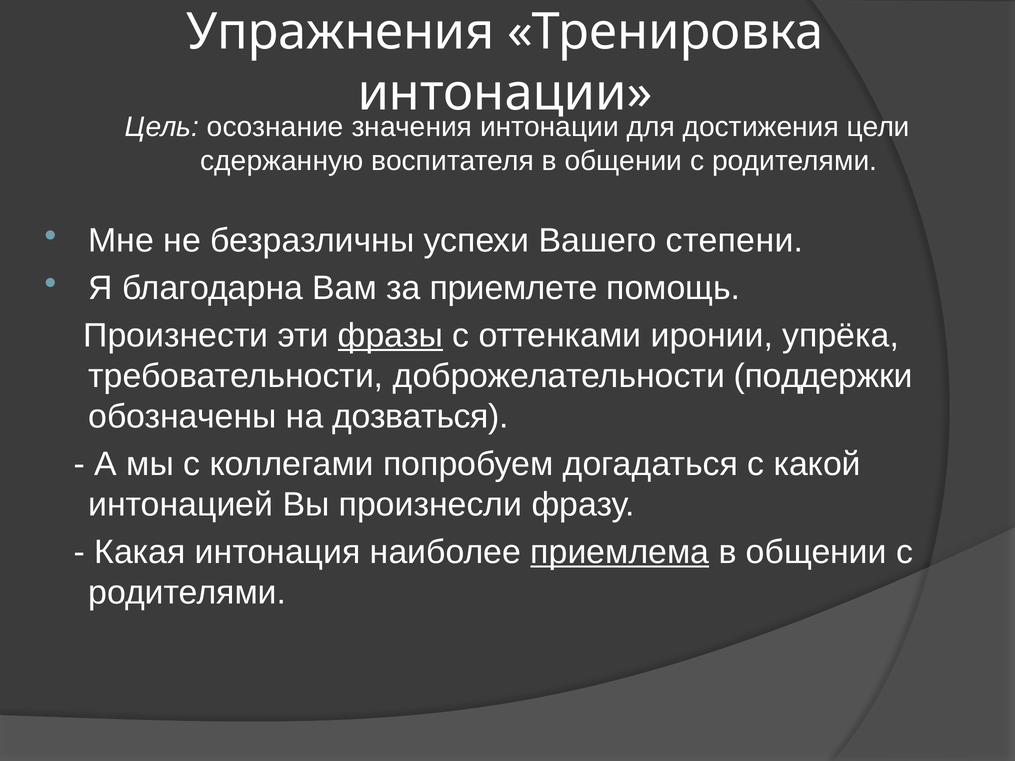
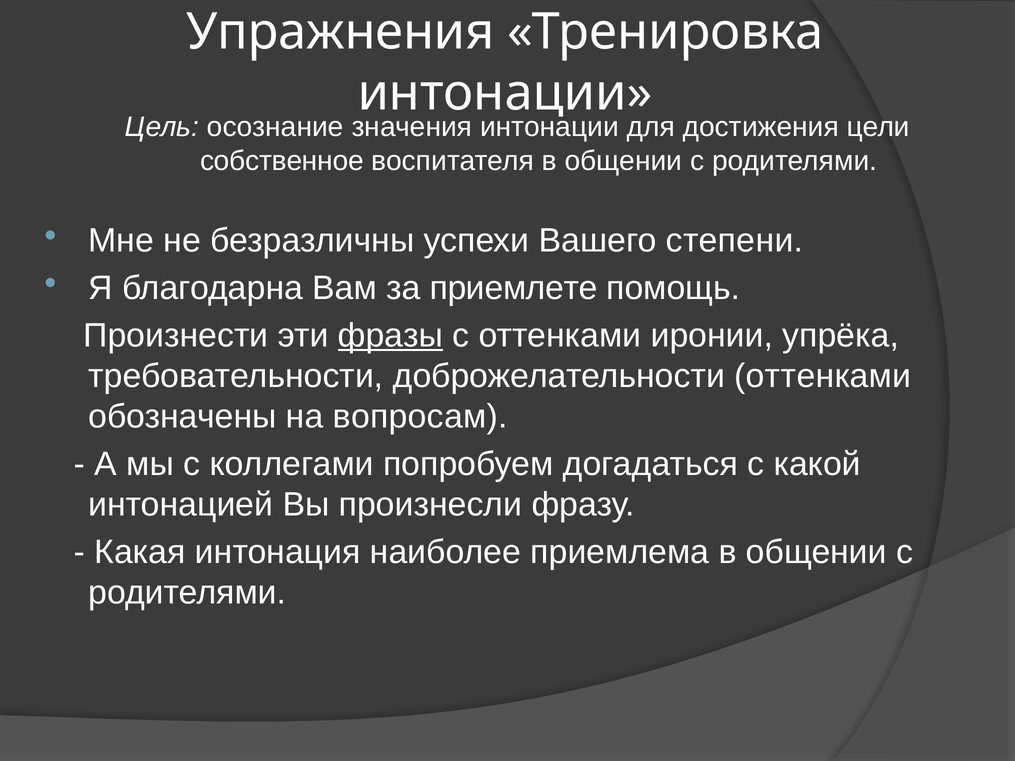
сдержанную: сдержанную -> собственное (282, 161)
доброжелательности поддержки: поддержки -> оттенками (823, 376)
дозваться: дозваться -> вопросам (420, 417)
приемлема underline: present -> none (620, 552)
